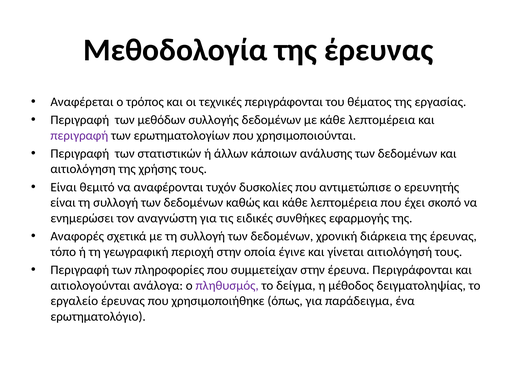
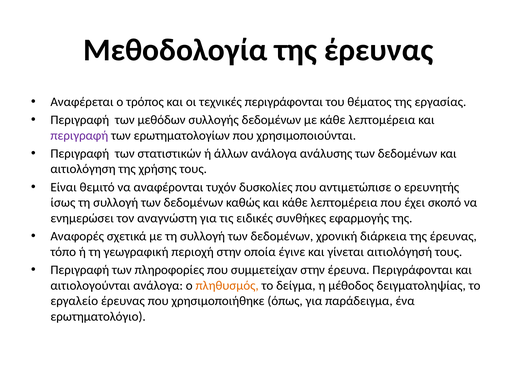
άλλων κάποιων: κάποιων -> ανάλογα (274, 153)
είναι: είναι -> ίσως (63, 203)
πληθυσμός colour: purple -> orange (227, 285)
